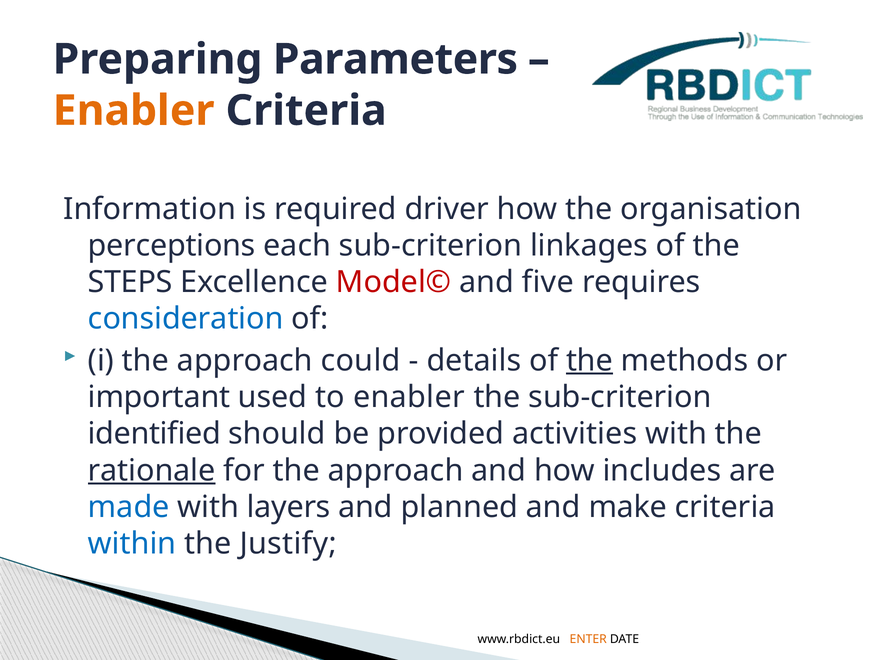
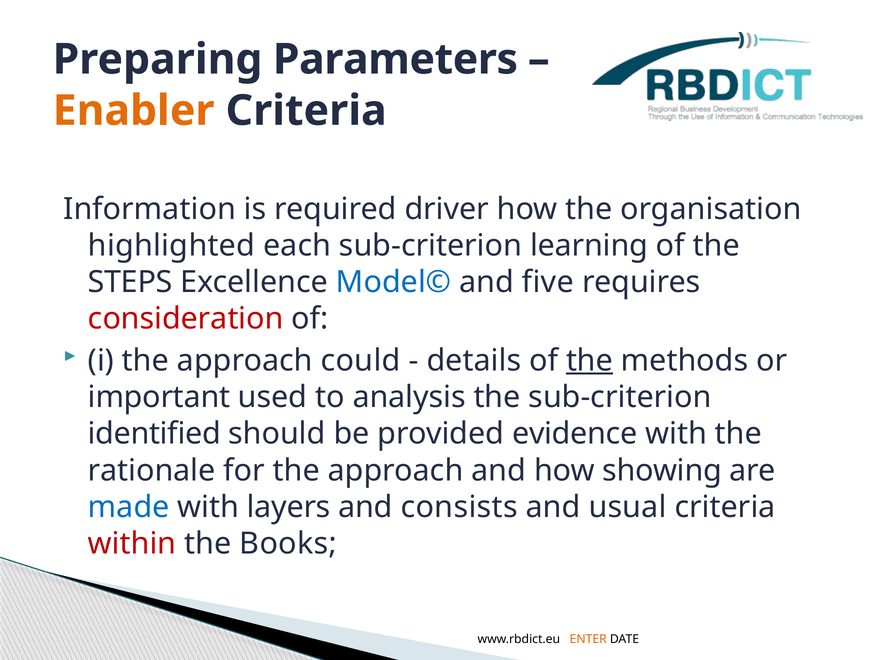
perceptions: perceptions -> highlighted (172, 246)
linkages: linkages -> learning (589, 246)
Model© colour: red -> blue (394, 282)
consideration colour: blue -> red (186, 319)
to enabler: enabler -> analysis (409, 397)
activities: activities -> evidence (575, 434)
rationale underline: present -> none (152, 470)
includes: includes -> showing (662, 470)
planned: planned -> consists (459, 507)
make: make -> usual (628, 507)
within colour: blue -> red (132, 544)
Justify: Justify -> Books (288, 544)
